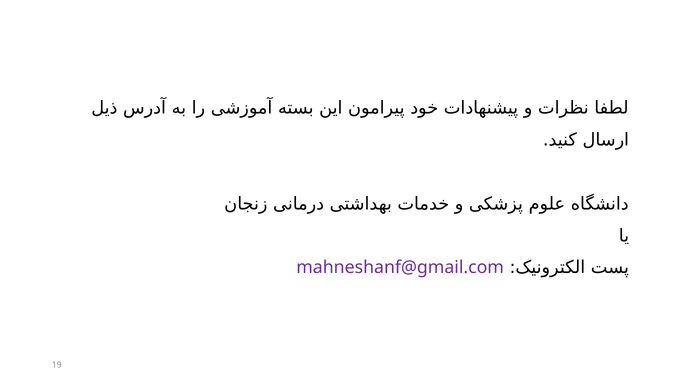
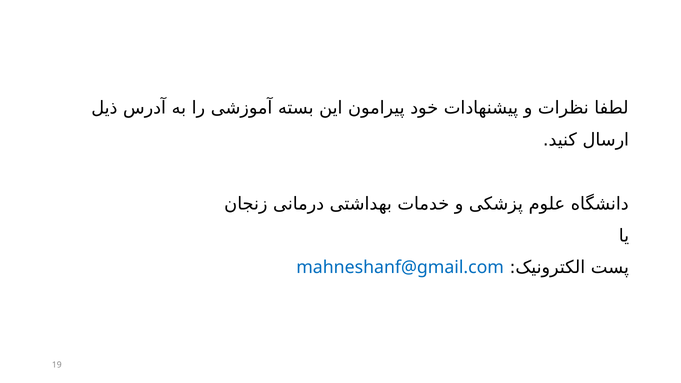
mahneshanf@gmail.com colour: purple -> blue (400, 268)
